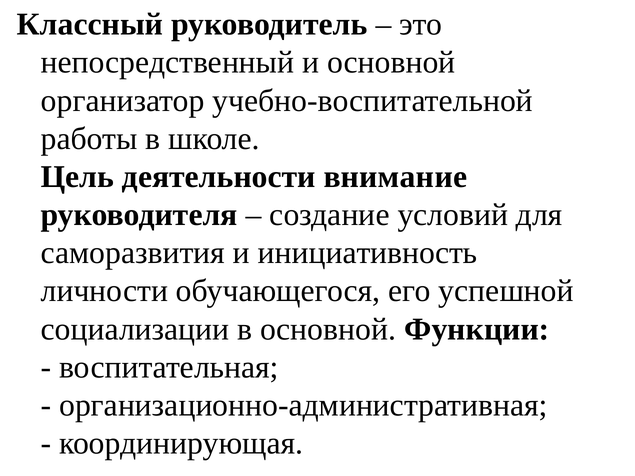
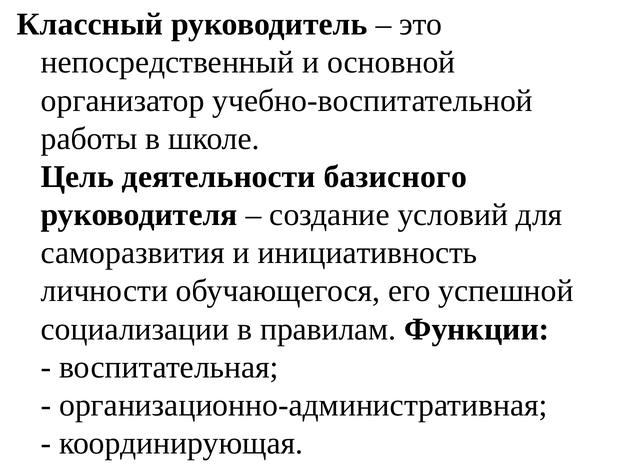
внимание: внимание -> базисного (395, 177)
в основной: основной -> правилам (328, 329)
